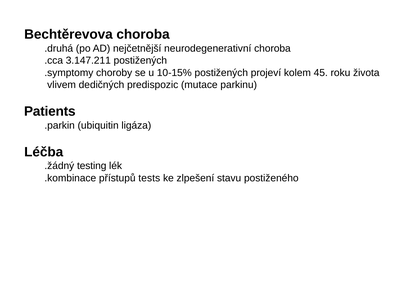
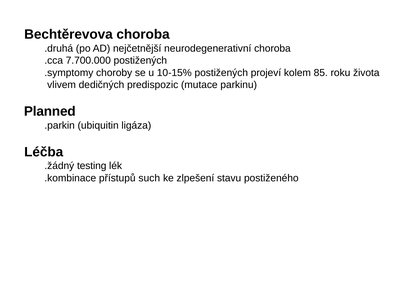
3.147.211: 3.147.211 -> 7.700.000 (88, 61)
45: 45 -> 85 (321, 73)
Patients: Patients -> Planned (50, 111)
tests: tests -> such (149, 178)
